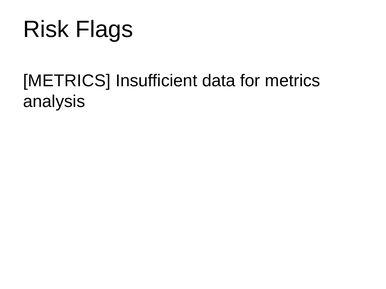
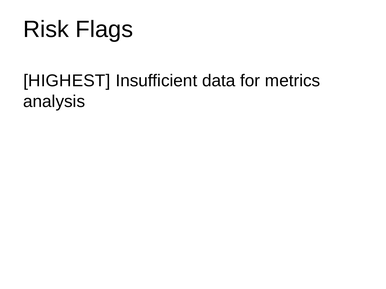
METRICS: METRICS -> HIGHEST (67, 81)
